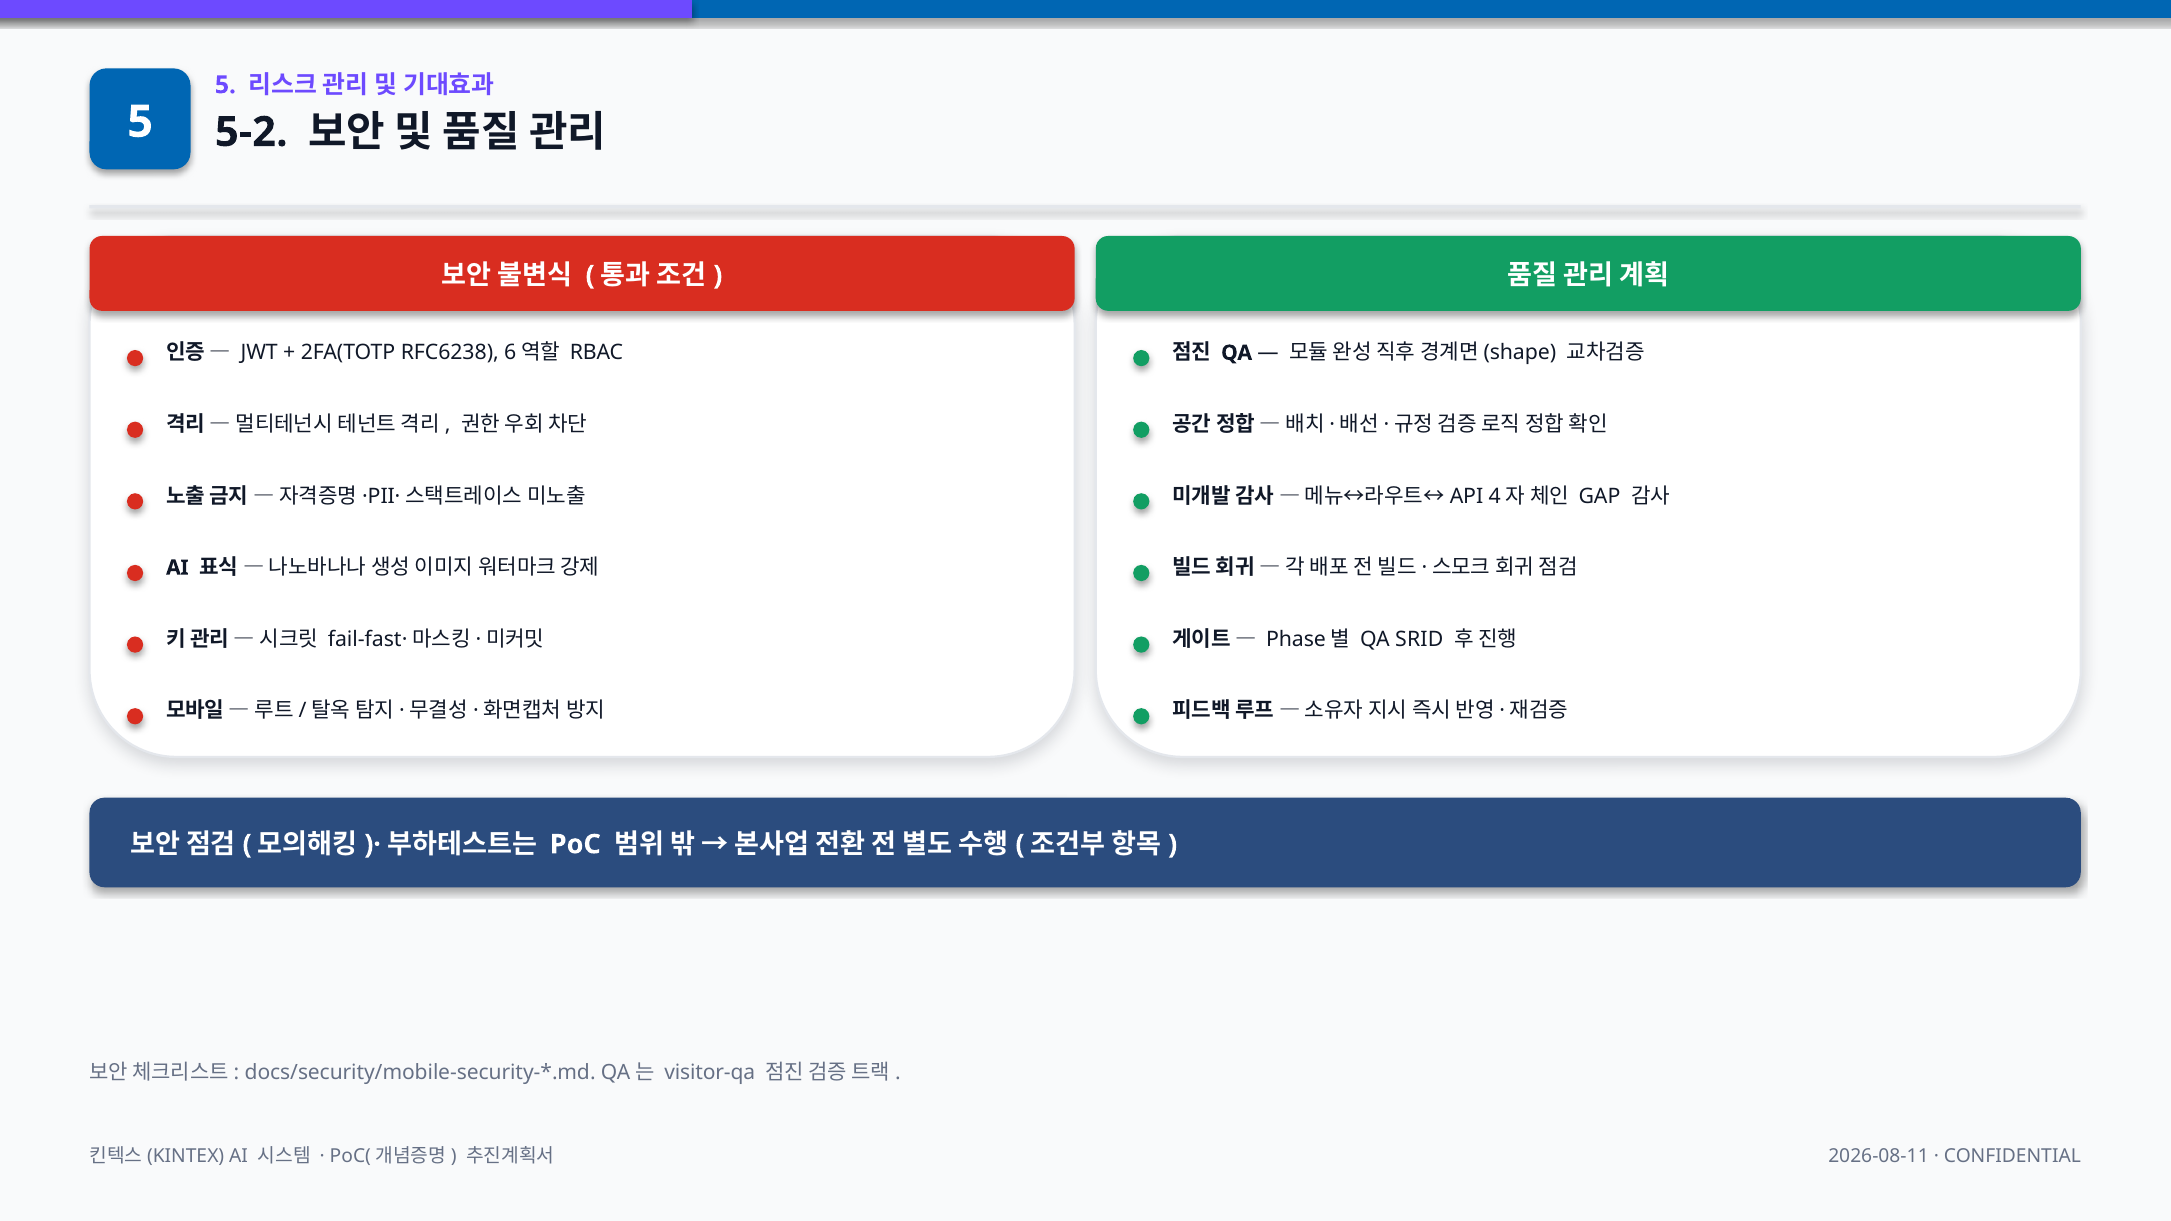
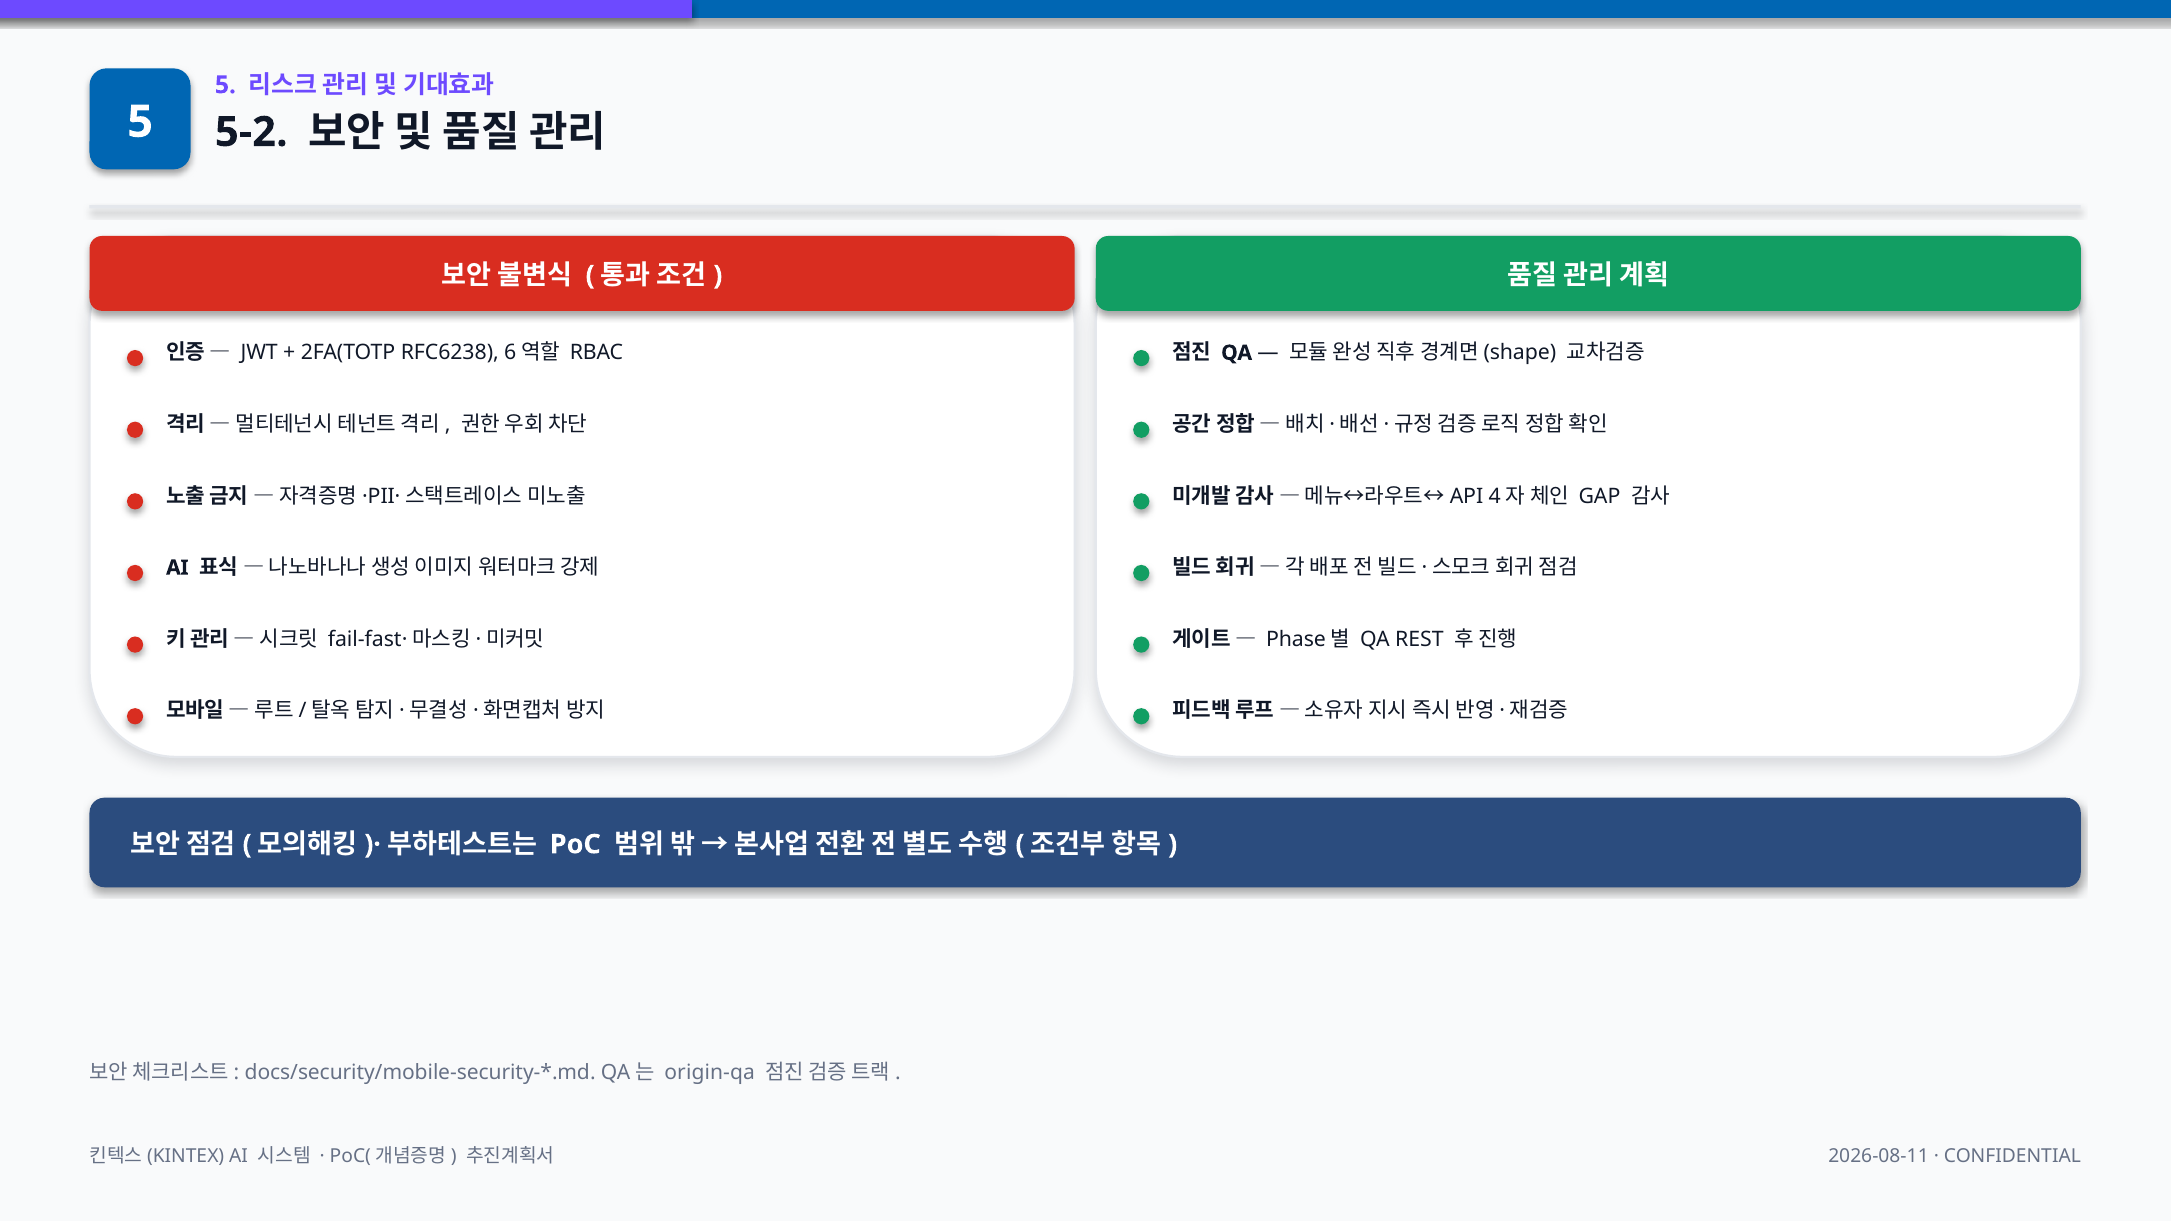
SRID: SRID -> REST (1419, 639)
visitor-qa: visitor-qa -> origin-qa (710, 1072)
